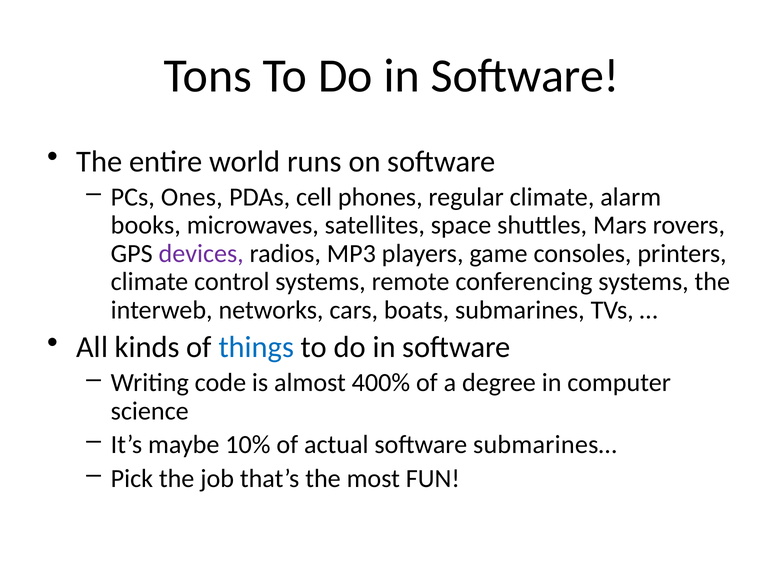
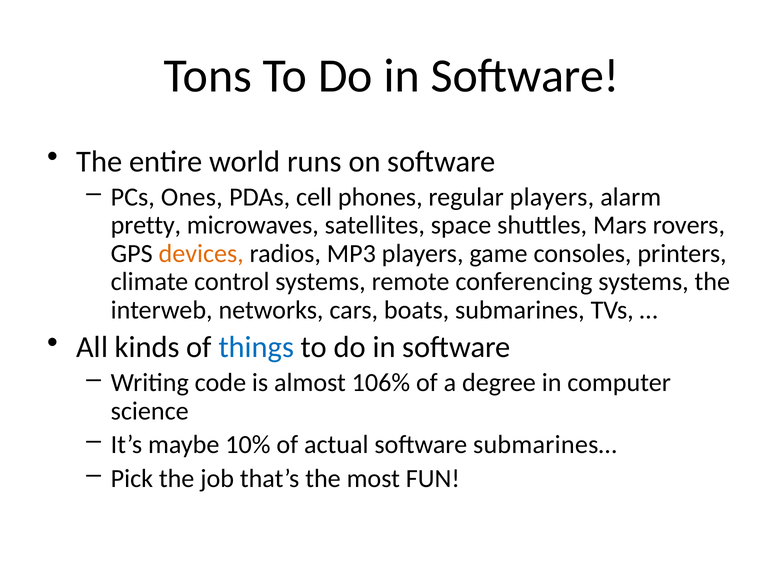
regular climate: climate -> players (552, 197)
books: books -> pretty (146, 225)
devices colour: purple -> orange (201, 253)
400%: 400% -> 106% (381, 383)
